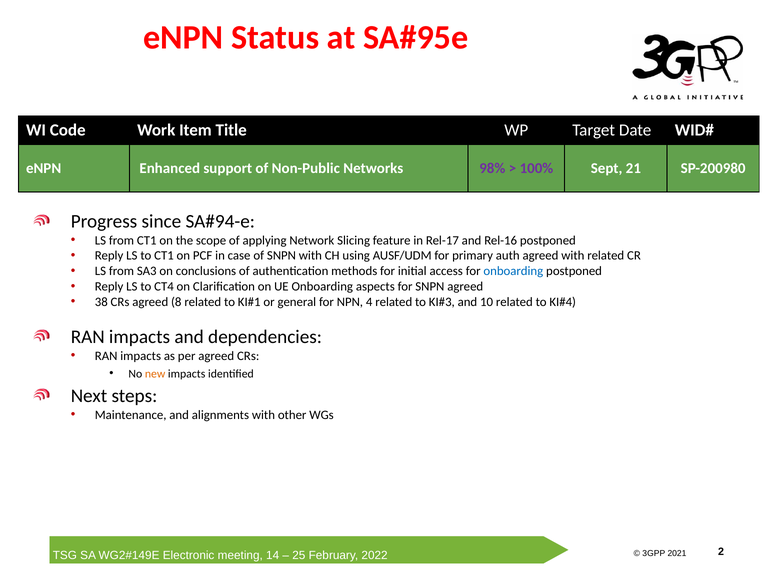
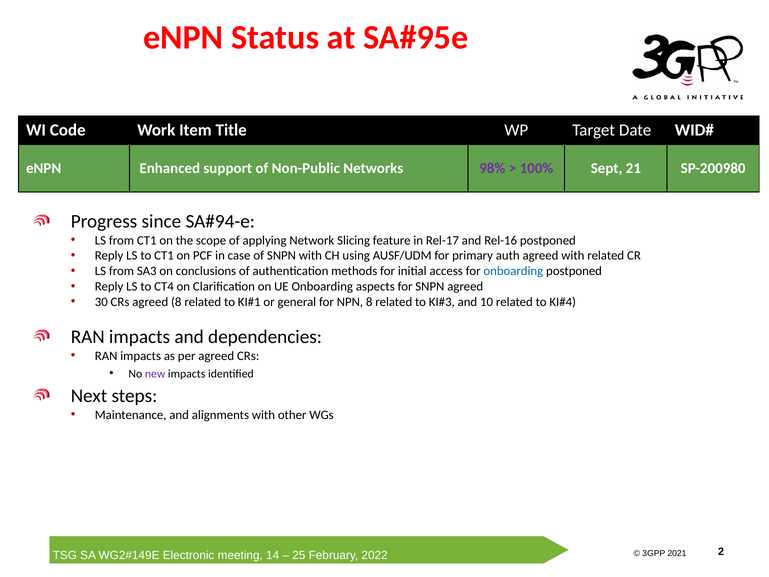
38: 38 -> 30 (101, 302)
NPN 4: 4 -> 8 (369, 302)
new colour: orange -> purple (155, 374)
